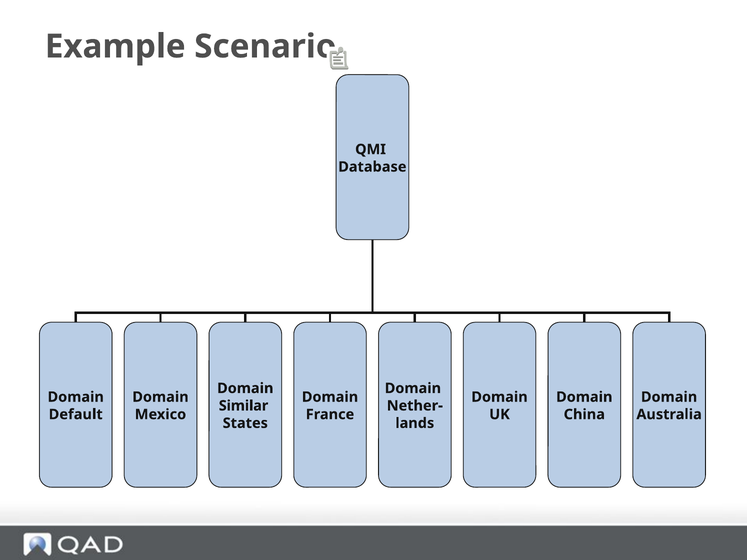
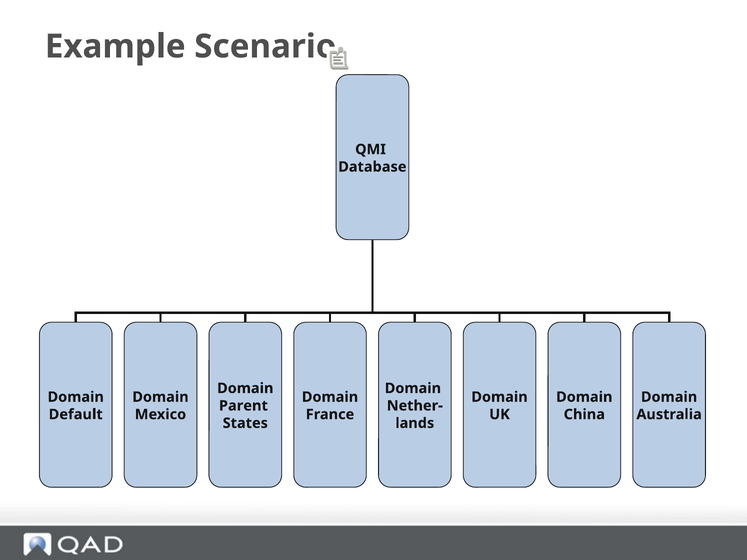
Similar: Similar -> Parent (243, 406)
